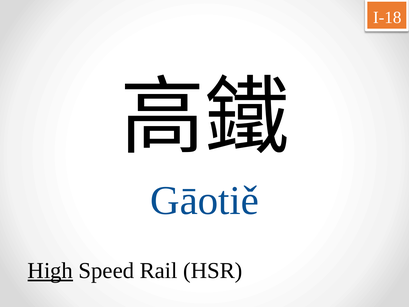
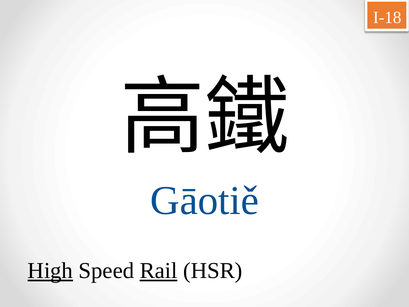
Rail underline: none -> present (159, 270)
